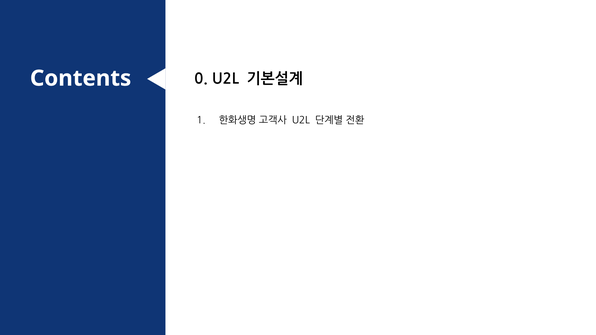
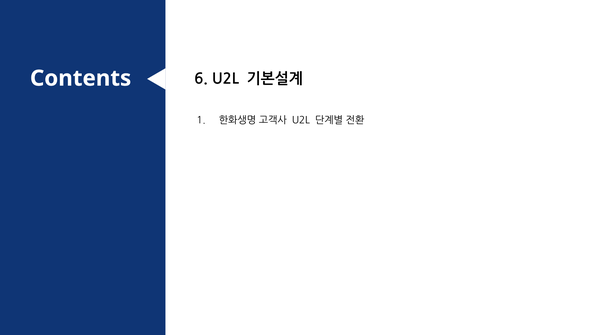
0: 0 -> 6 (201, 79)
